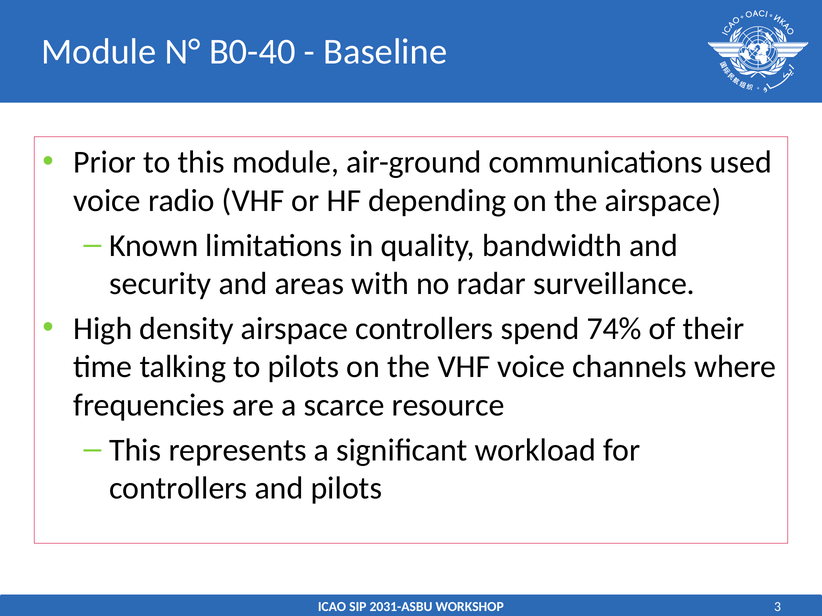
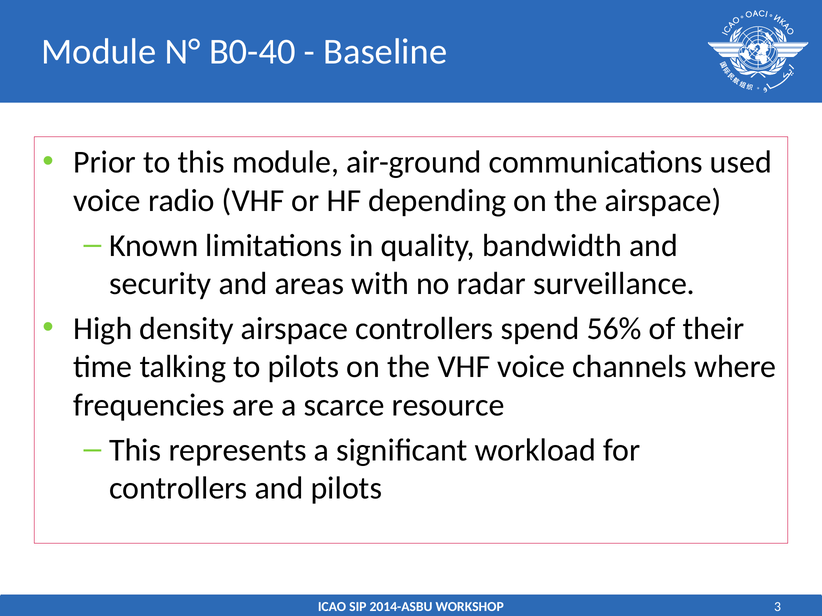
74%: 74% -> 56% (614, 329)
2031-ASBU: 2031-ASBU -> 2014-ASBU (401, 607)
